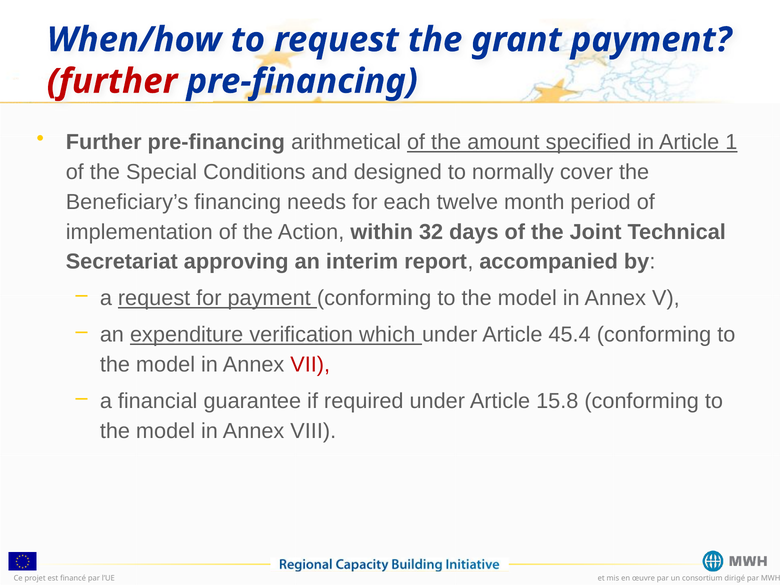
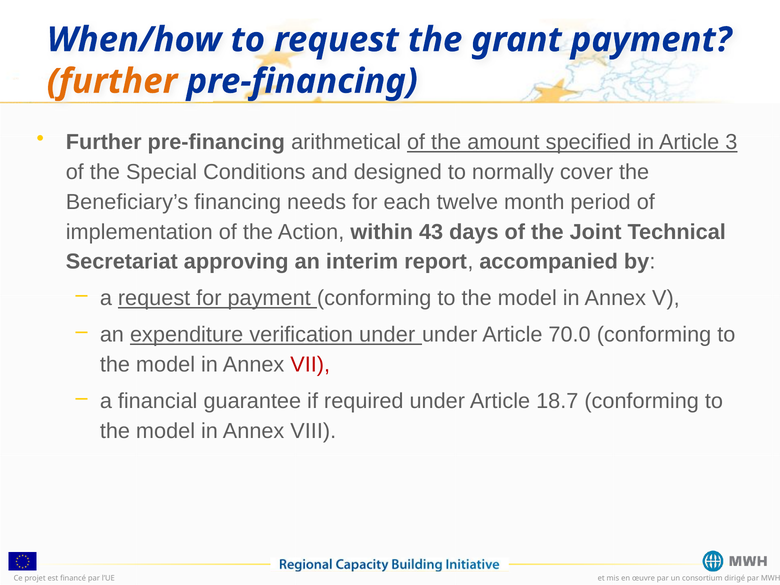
further colour: red -> orange (112, 81)
1: 1 -> 3 (731, 142)
32: 32 -> 43 (431, 232)
verification which: which -> under (387, 335)
45.4: 45.4 -> 70.0 (570, 335)
15.8: 15.8 -> 18.7 (557, 401)
